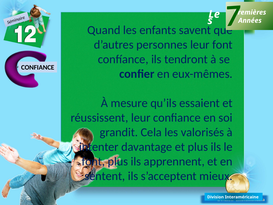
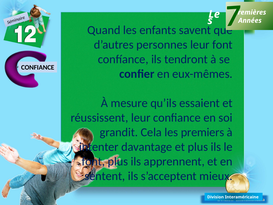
valorisés: valorisés -> premiers (203, 132)
